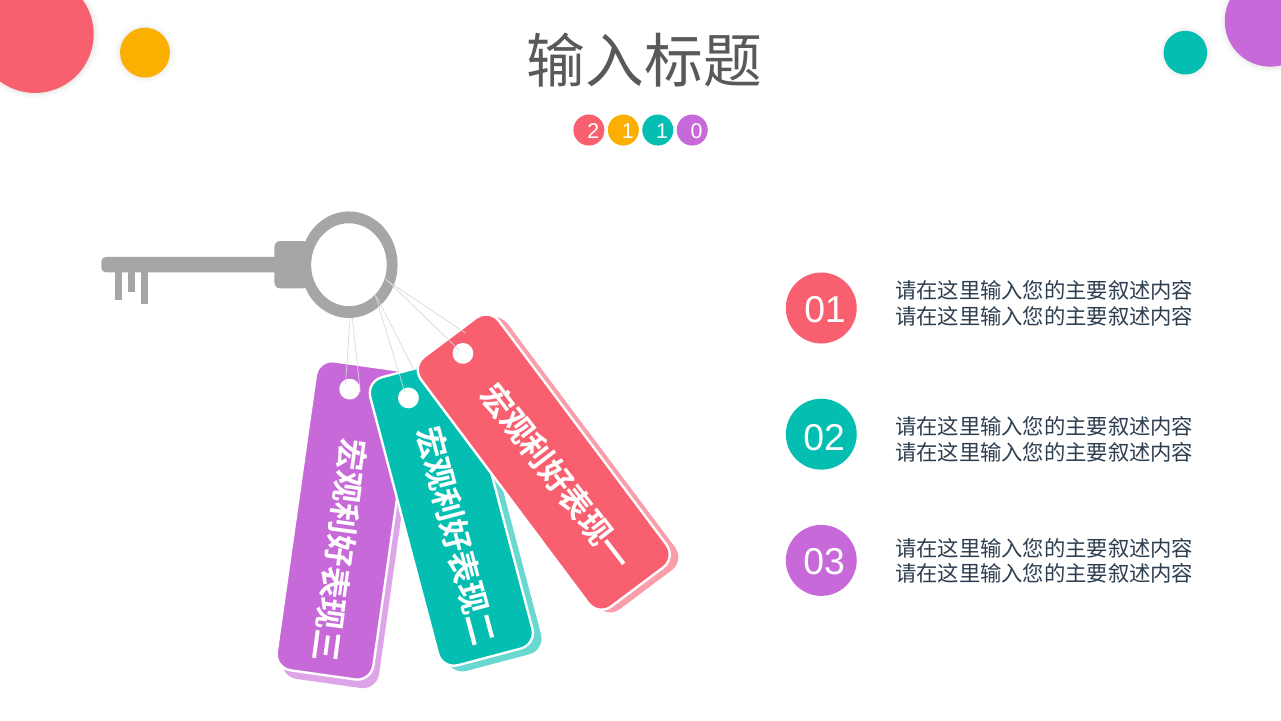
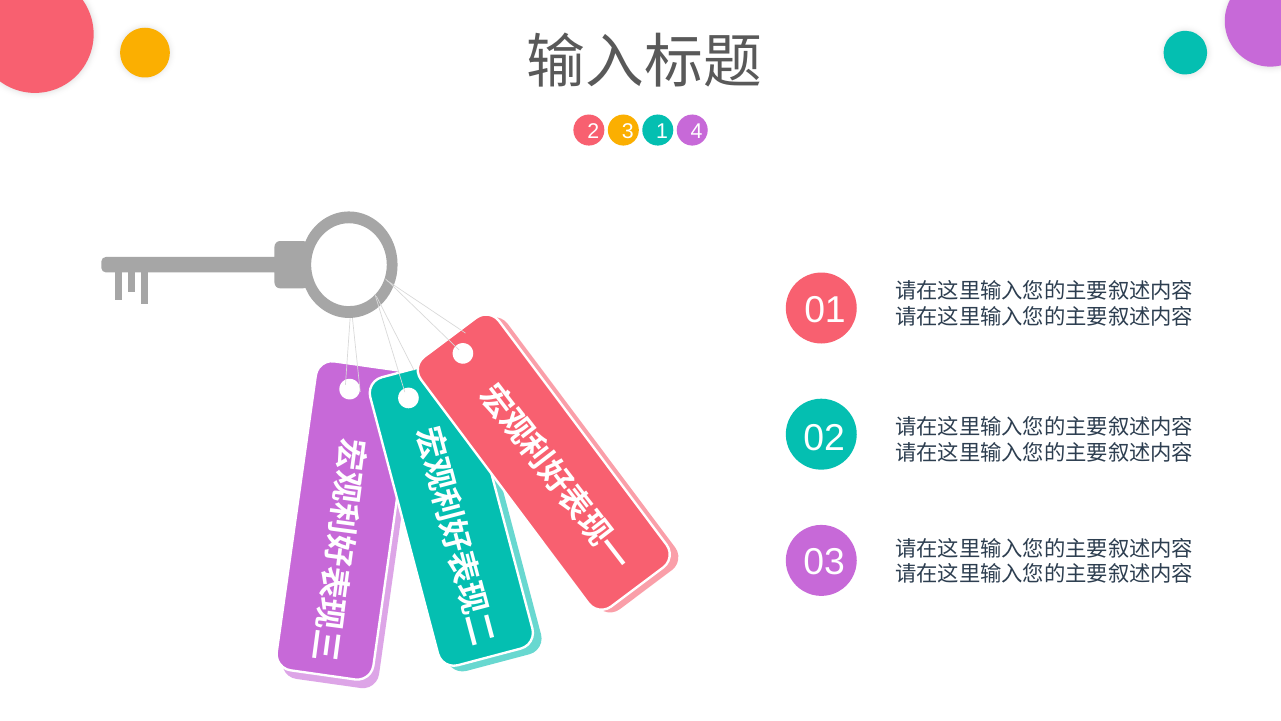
2 1: 1 -> 3 (628, 131)
0: 0 -> 4 (697, 131)
